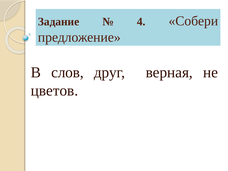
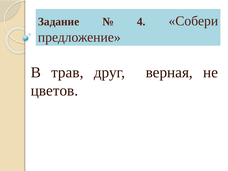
слов: слов -> трав (67, 72)
